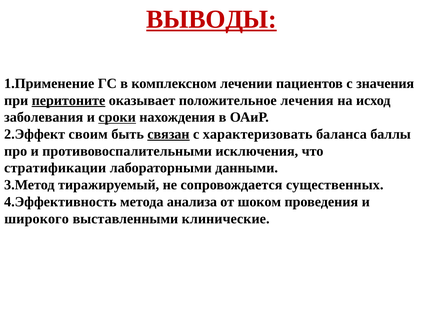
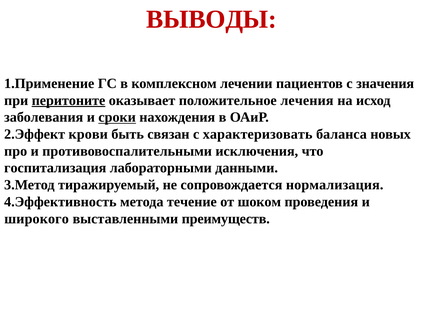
ВЫВОДЫ underline: present -> none (211, 19)
своим: своим -> крови (88, 134)
связан underline: present -> none (168, 134)
баллы: баллы -> новых (391, 134)
стратификации: стратификации -> госпитализация (55, 168)
существенных: существенных -> нормализация (335, 185)
анализа: анализа -> течение (192, 202)
клинические: клинические -> преимуществ (226, 219)
